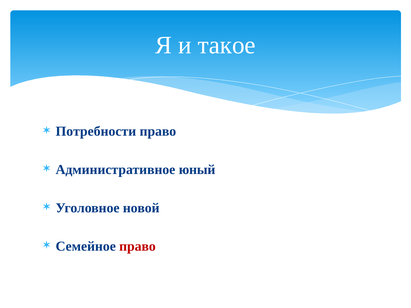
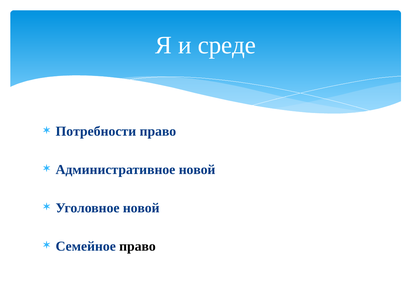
такое: такое -> среде (227, 45)
Административное юный: юный -> новой (197, 170)
право colour: red -> black (137, 247)
